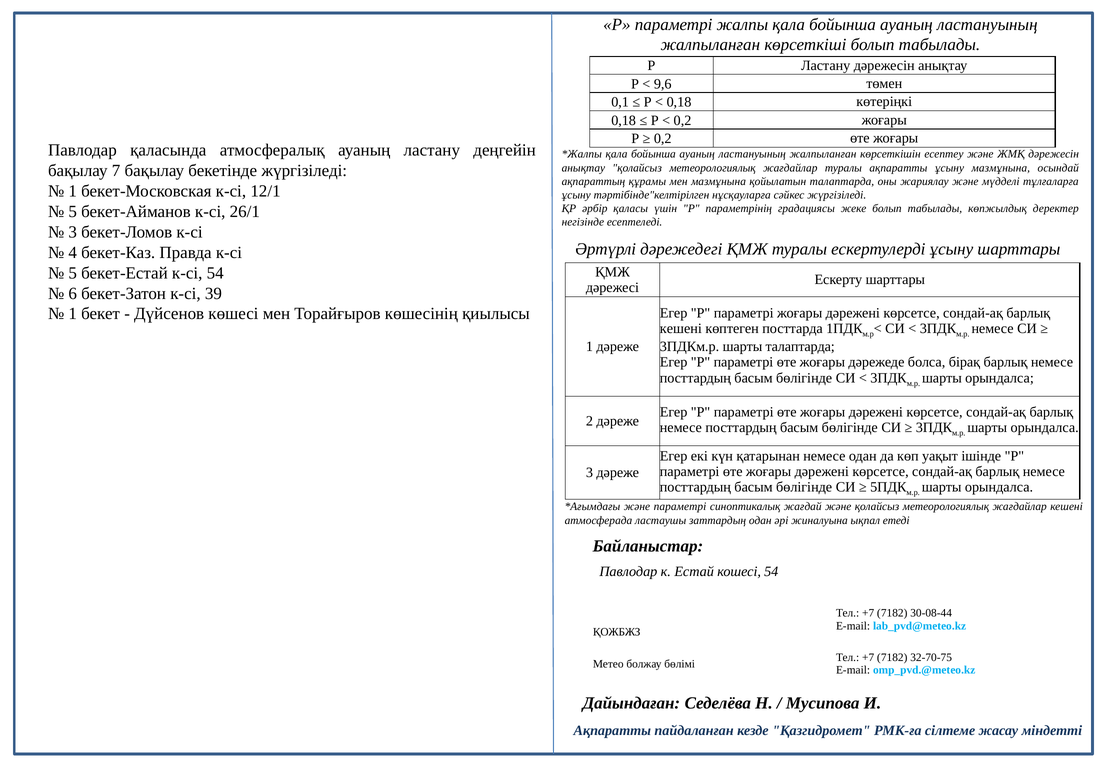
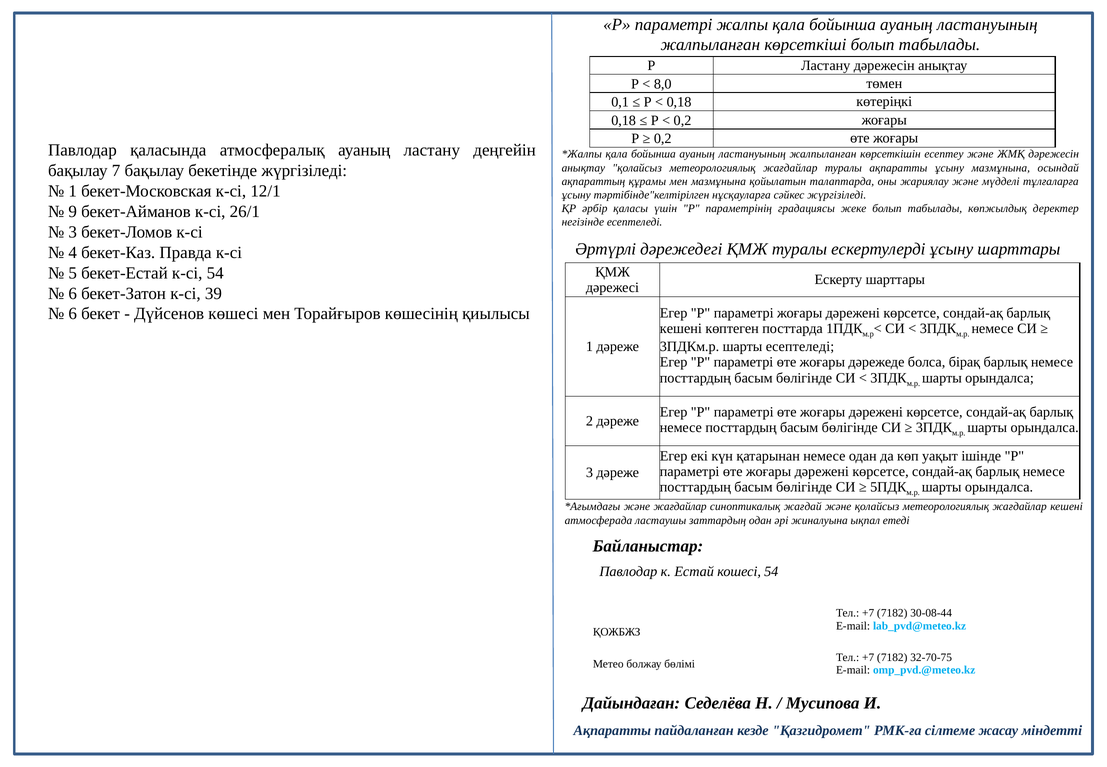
9,6: 9,6 -> 8,0 (663, 84)
5: 5 -> 9 (73, 211)
1: 1 -> 6 (73, 314)
шарты талаптарда: талаптарда -> есептеледі (800, 346)
және параметрі: параметрі -> жағдайлар (680, 506)
